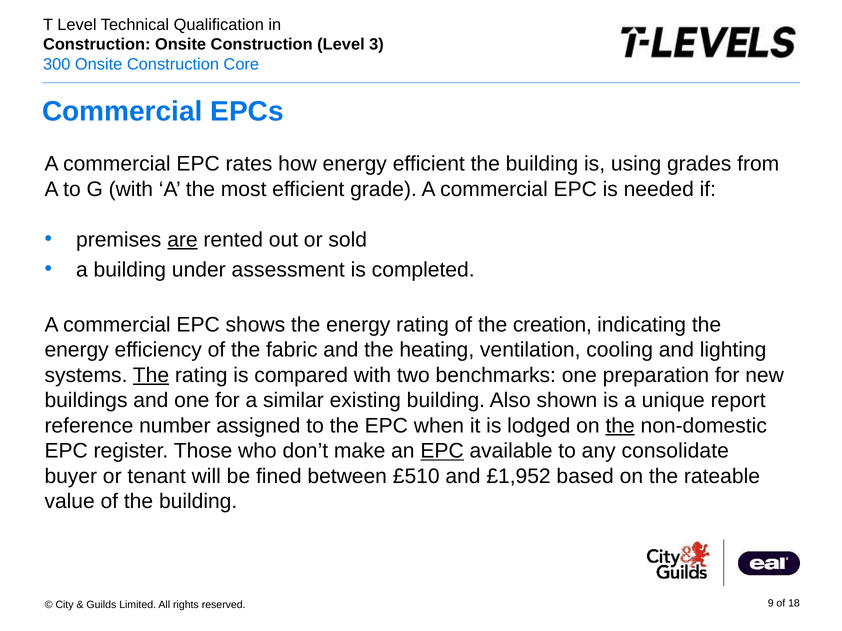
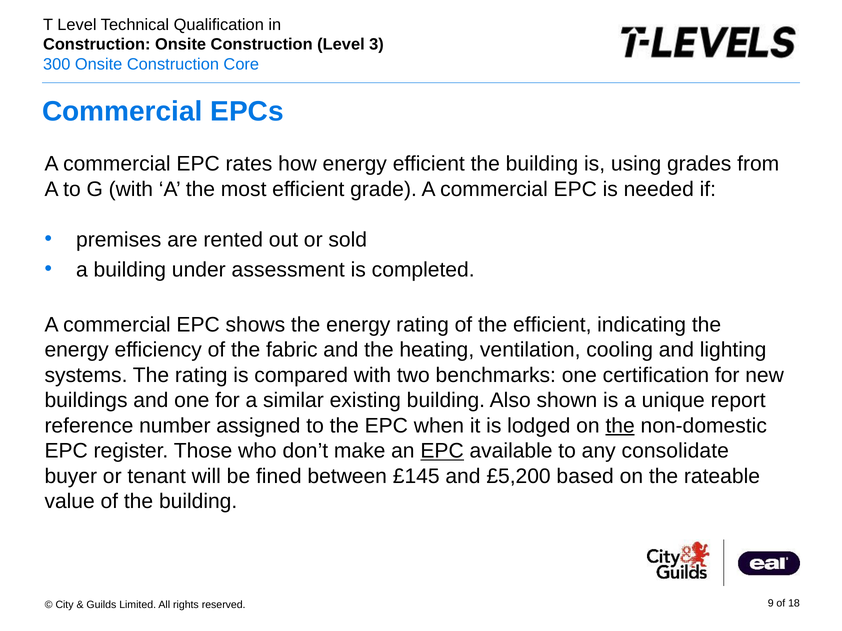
are underline: present -> none (182, 240)
the creation: creation -> efficient (552, 325)
The underline: present -> none (151, 376)
preparation: preparation -> certification (656, 376)
£510: £510 -> £145 (416, 477)
£1,952: £1,952 -> £5,200 (519, 477)
